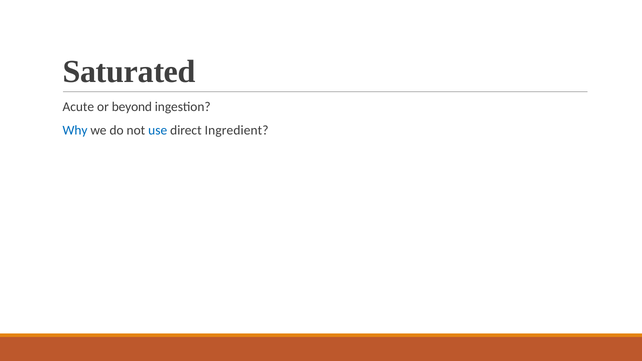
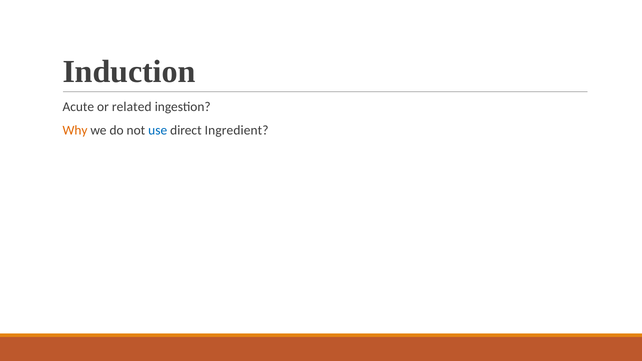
Saturated: Saturated -> Induction (129, 72)
beyond: beyond -> related (132, 107)
Why colour: blue -> orange (75, 131)
